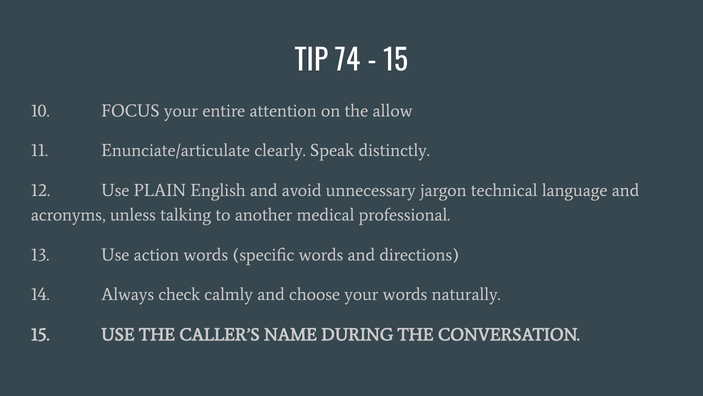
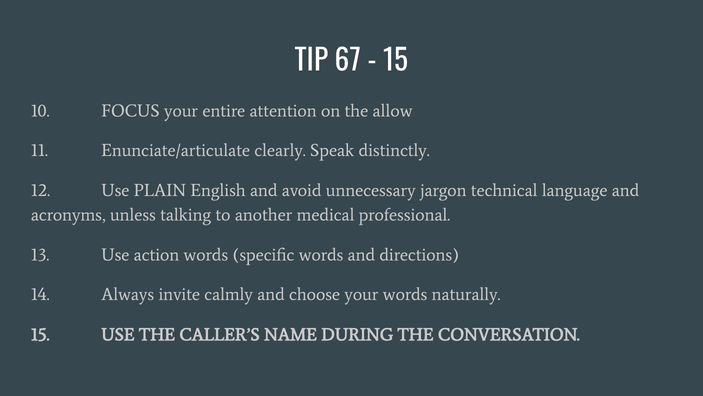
74: 74 -> 67 (348, 61)
check: check -> invite (179, 294)
